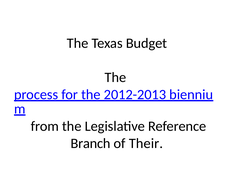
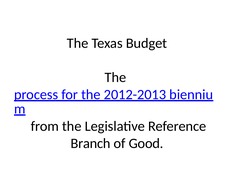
Their: Their -> Good (146, 144)
